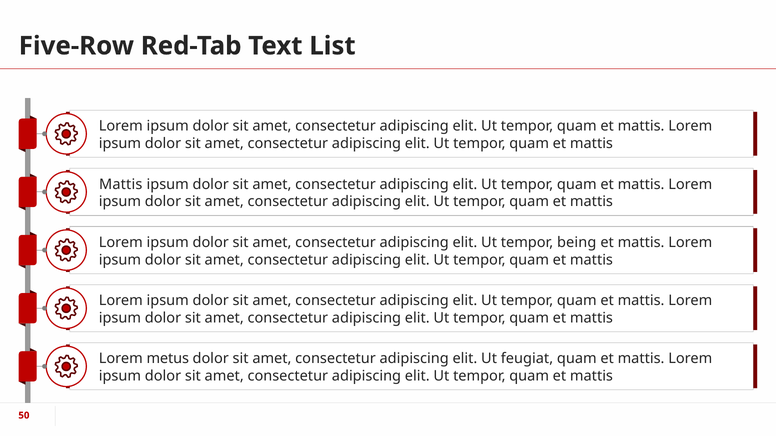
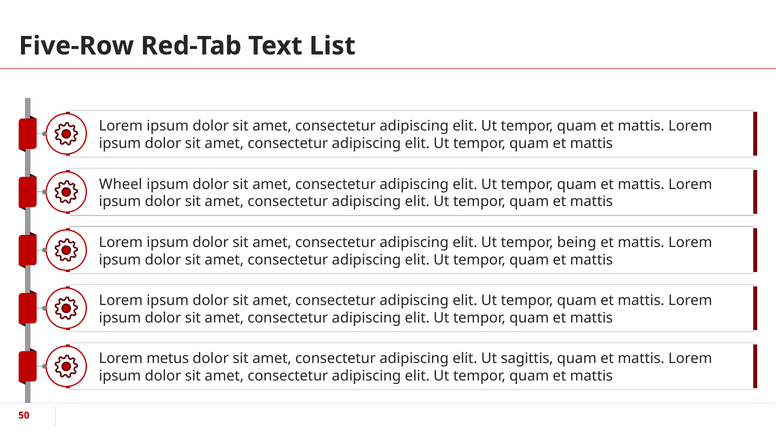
Mattis: Mattis -> Wheel (121, 184)
feugiat: feugiat -> sagittis (527, 359)
